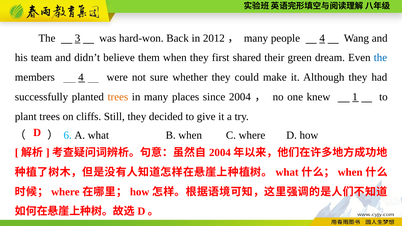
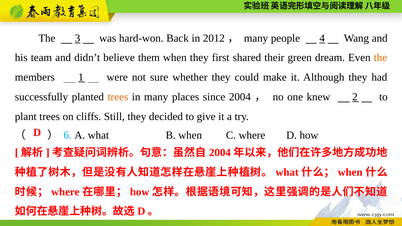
the colour: blue -> orange (380, 58)
members 4: 4 -> 1 (81, 77)
1: 1 -> 2 (355, 97)
